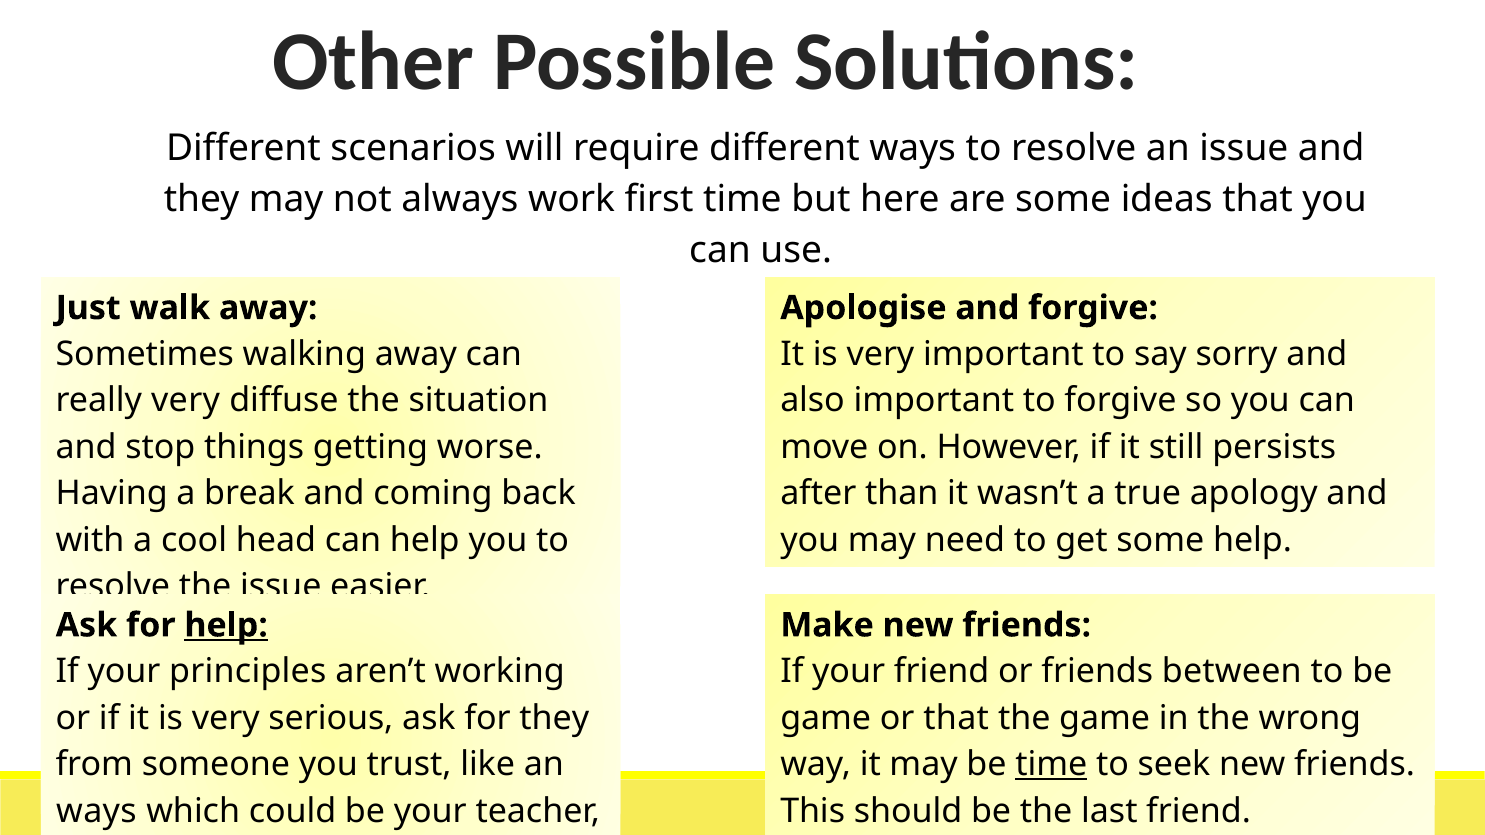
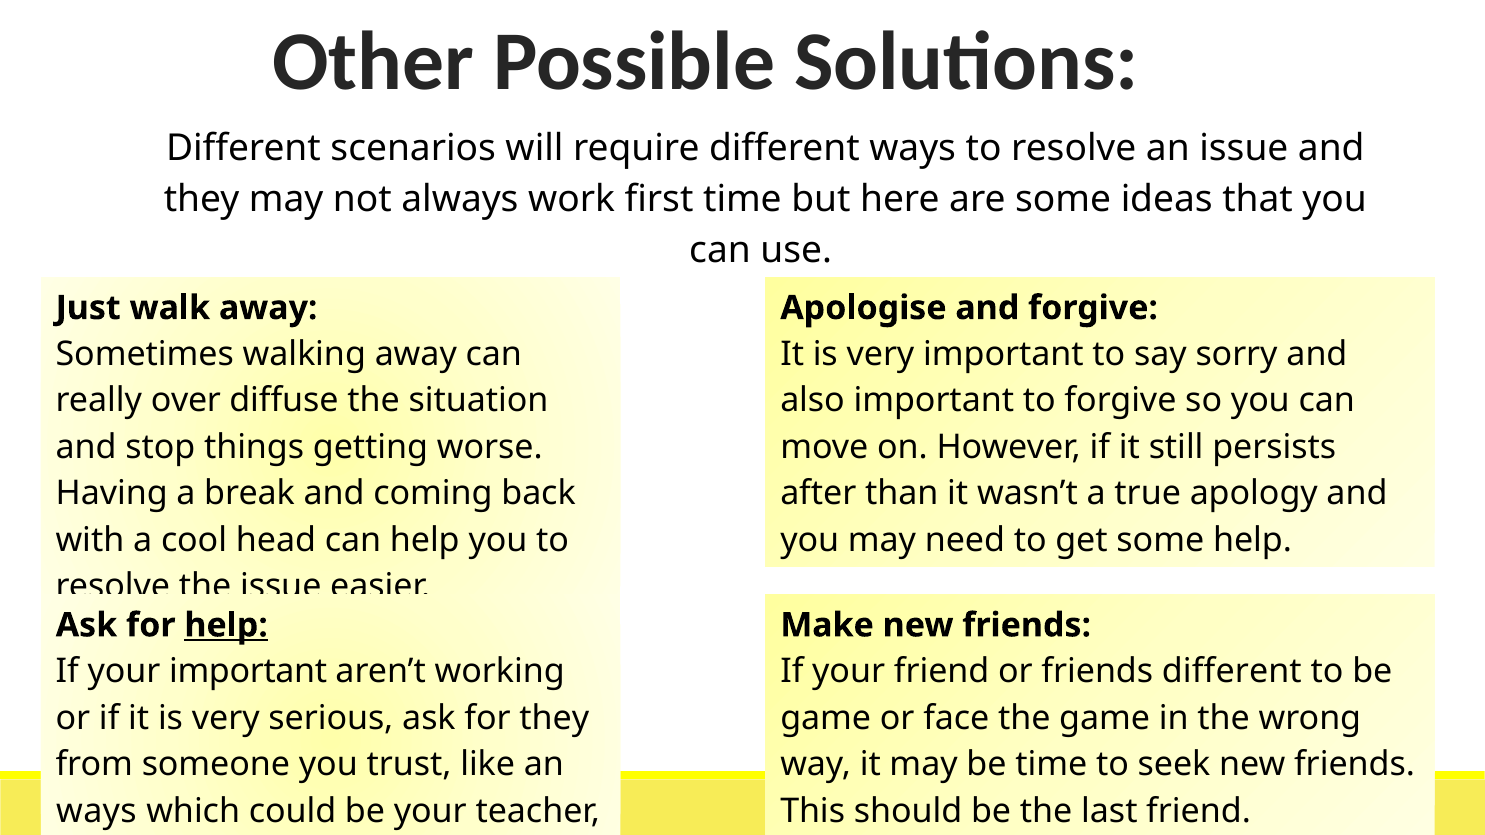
really very: very -> over (186, 401)
your principles: principles -> important (248, 672)
friends between: between -> different (1232, 672)
or that: that -> face (956, 718)
time underline: present -> none (1051, 765)
